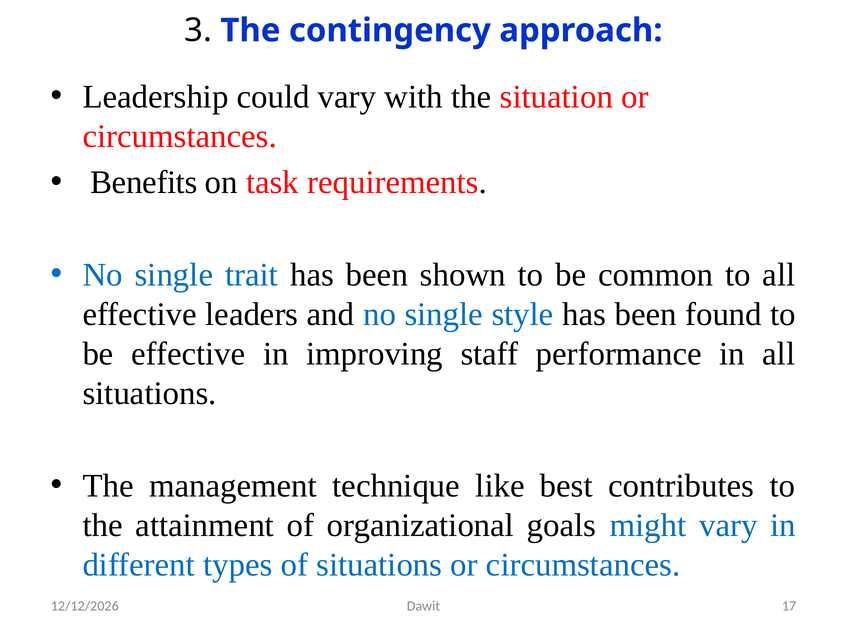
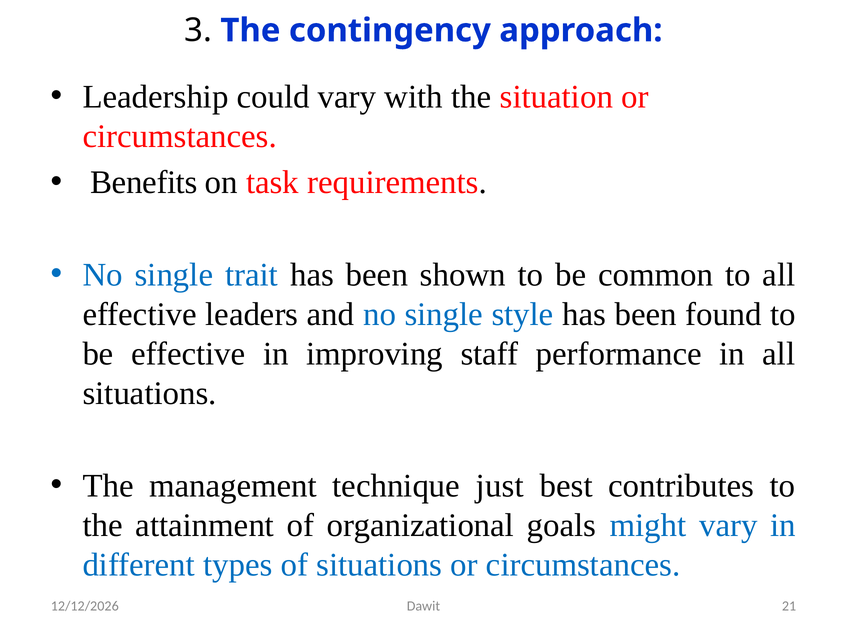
like: like -> just (500, 486)
17: 17 -> 21 (789, 607)
